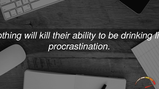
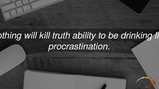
their: their -> truth (61, 36)
